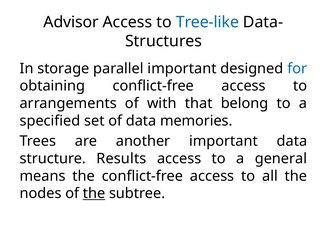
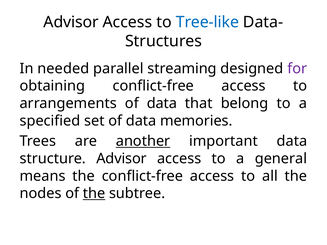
storage: storage -> needed (63, 69)
parallel important: important -> streaming (182, 69)
for colour: blue -> purple (297, 69)
arrangements of with: with -> data (162, 103)
another underline: none -> present (143, 141)
structure Results: Results -> Advisor (121, 159)
